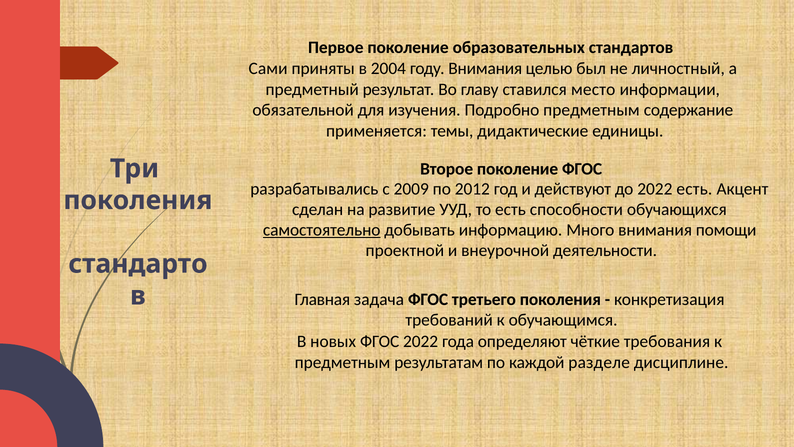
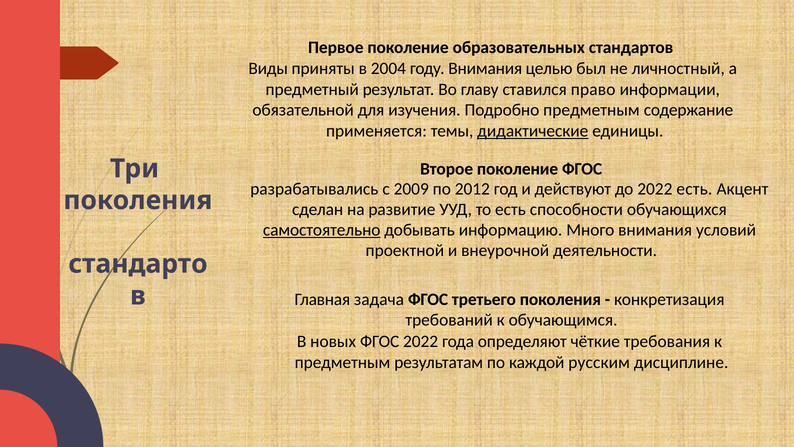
Сами: Сами -> Виды (268, 68)
место: место -> право (593, 89)
дидактические underline: none -> present (533, 131)
помощи: помощи -> условий (726, 230)
разделе: разделе -> русским (599, 362)
